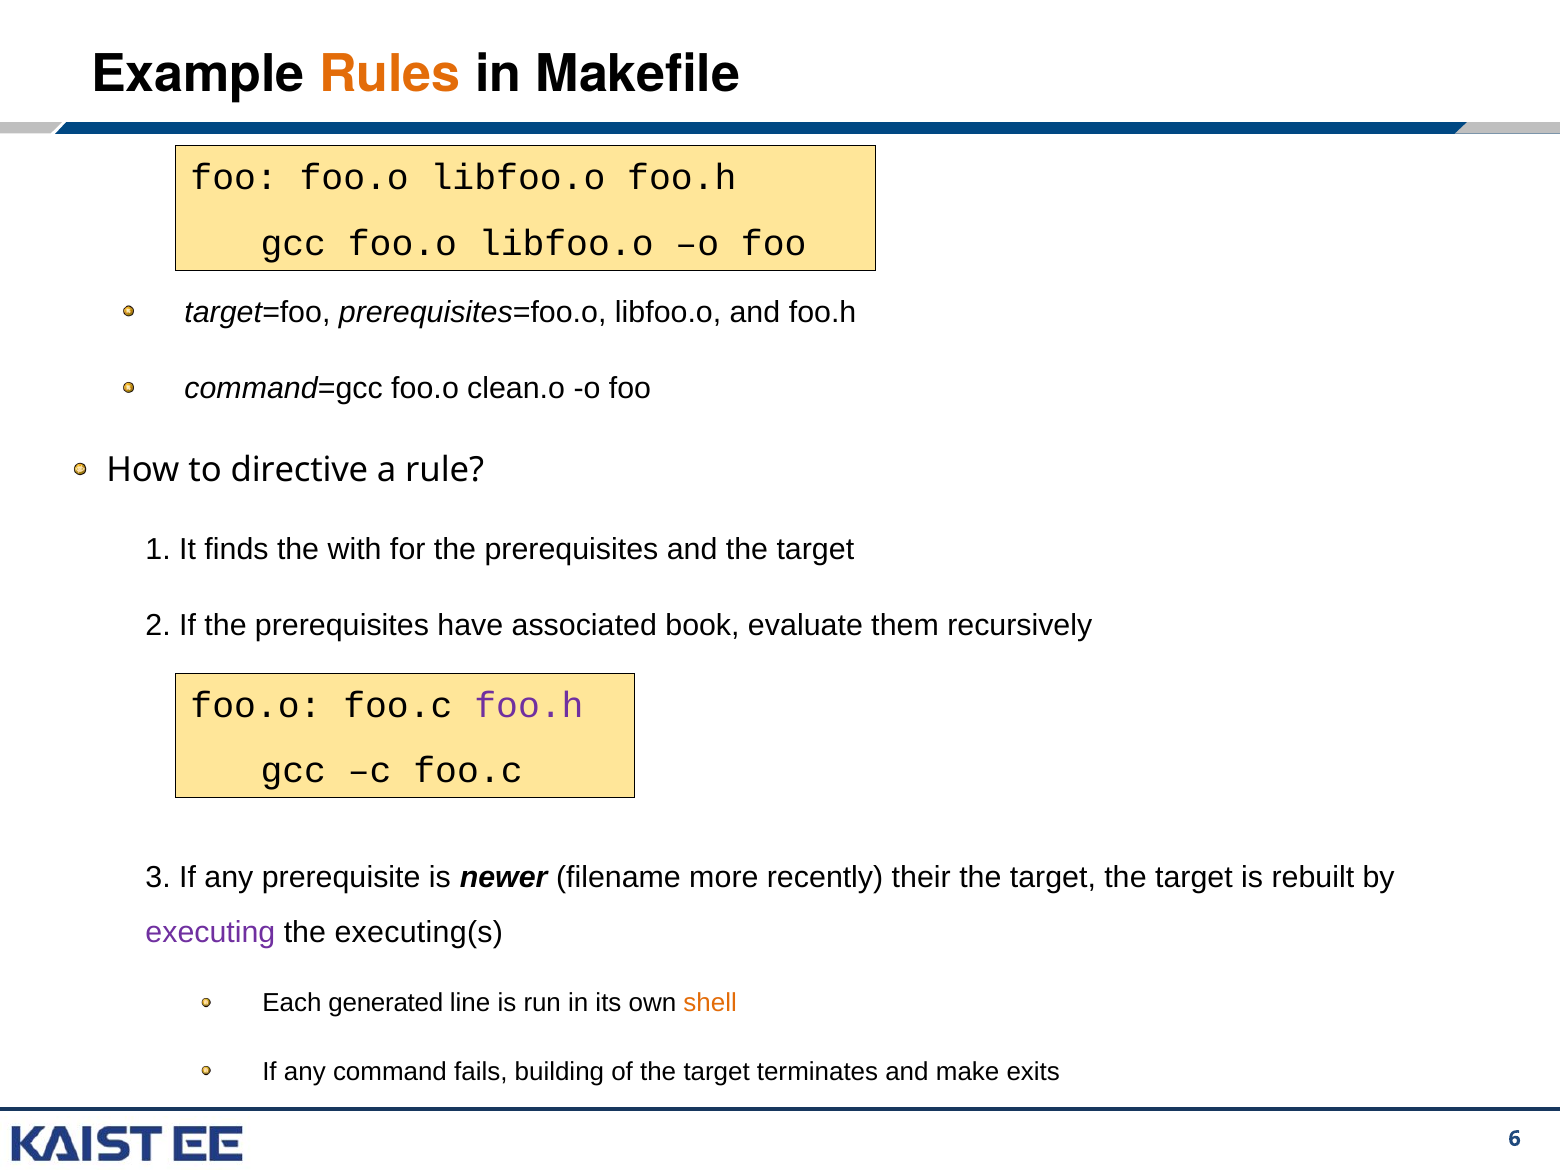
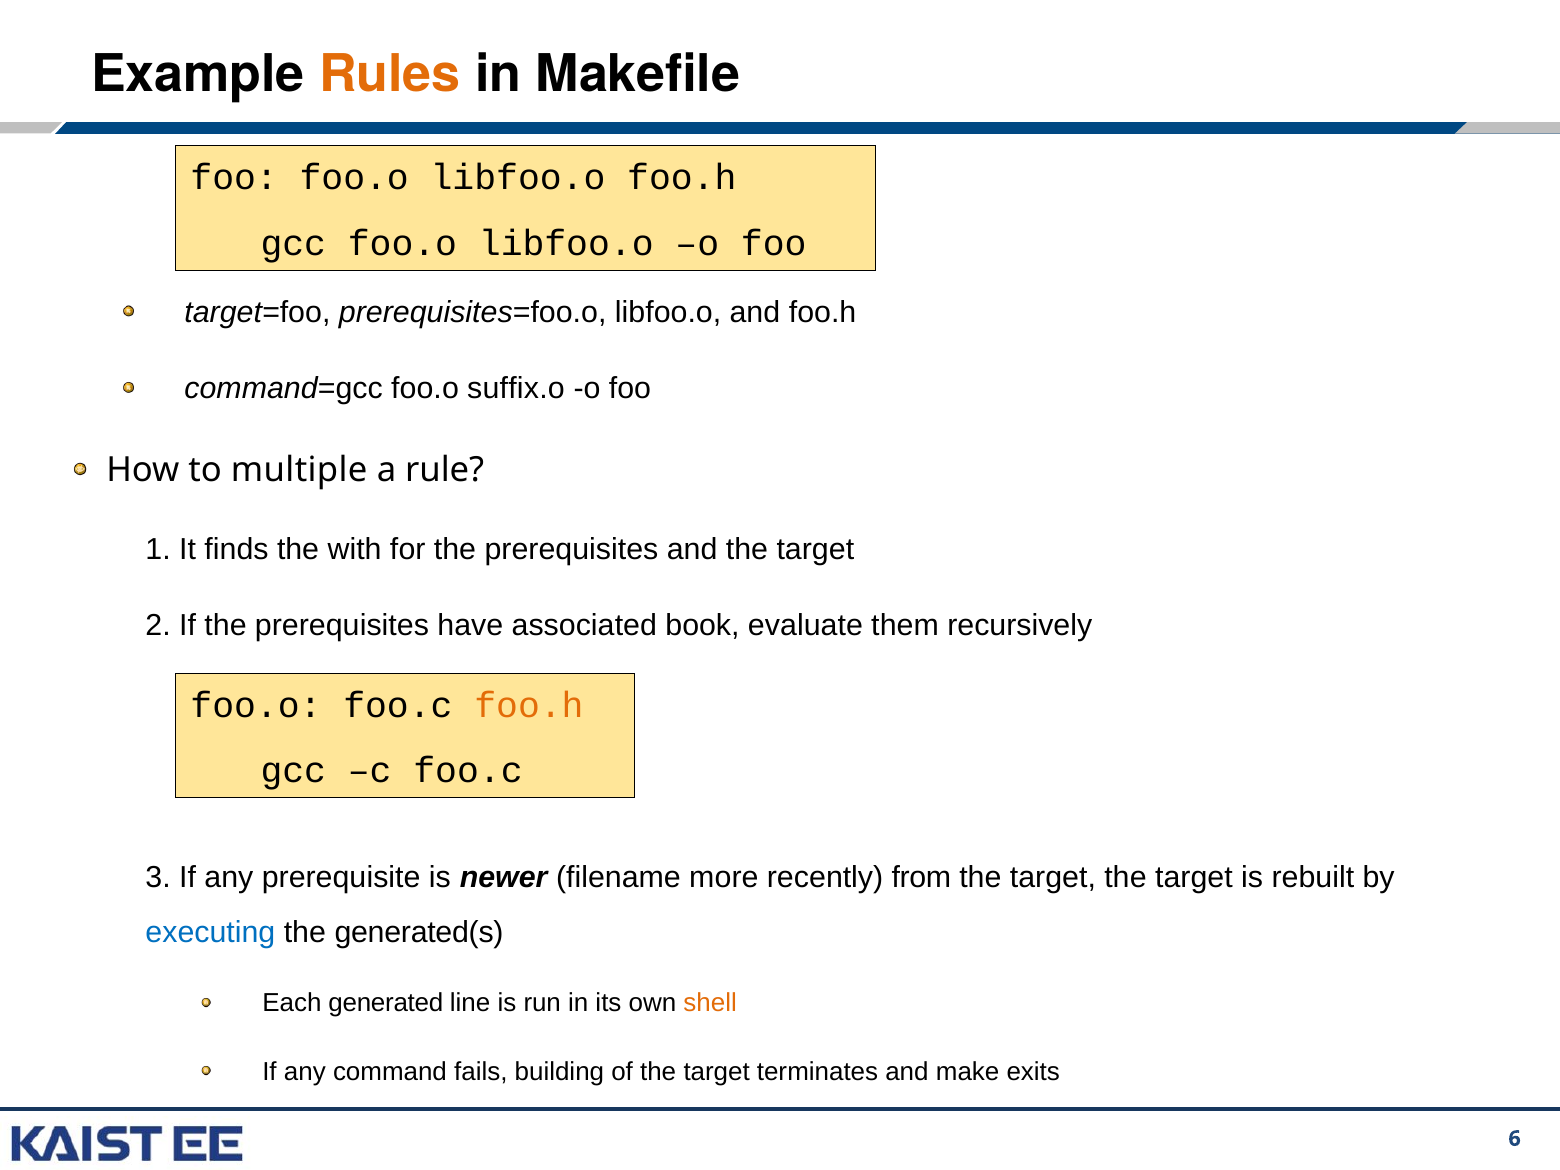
clean.o: clean.o -> suffix.o (516, 389)
directive: directive -> multiple (299, 471)
foo.h colour: purple -> orange (529, 705)
their: their -> from (921, 878)
executing colour: purple -> blue (210, 932)
executing(s: executing(s -> generated(s (419, 932)
